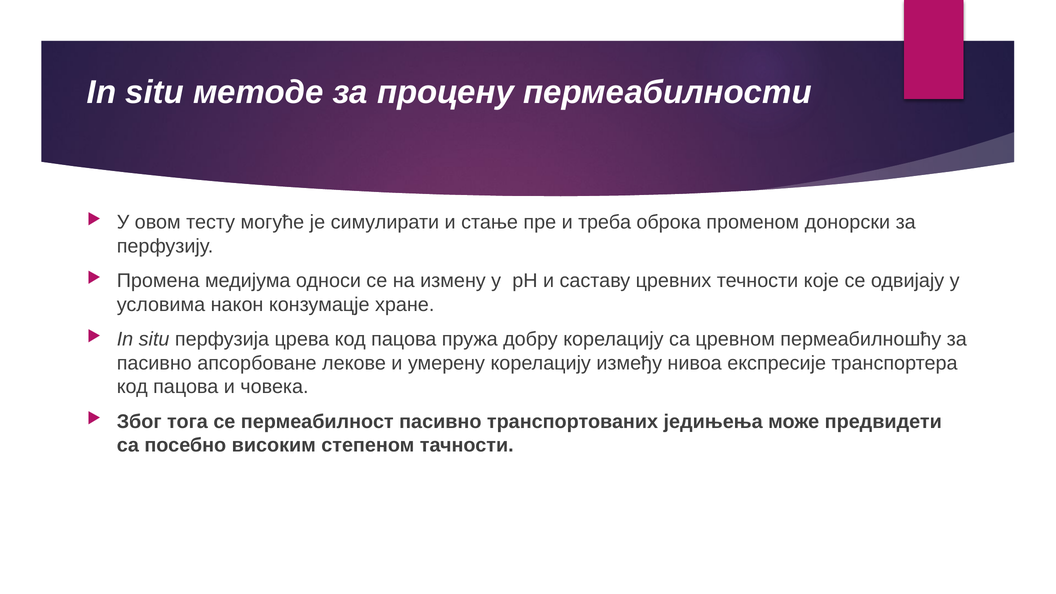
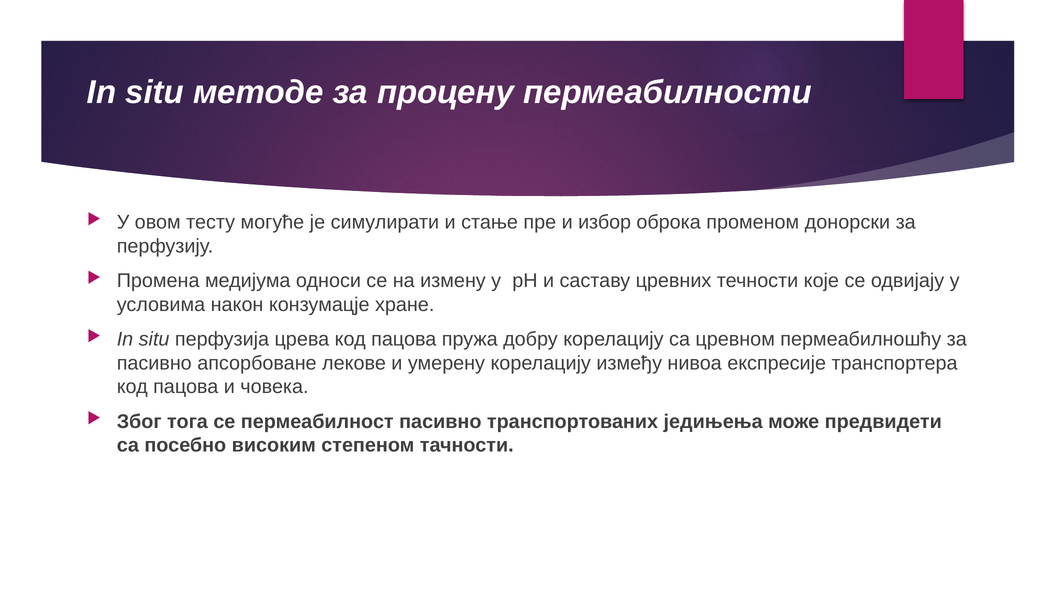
треба: треба -> избор (605, 222)
